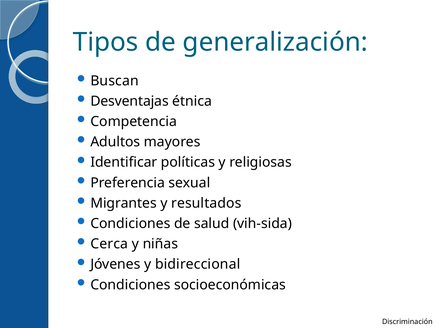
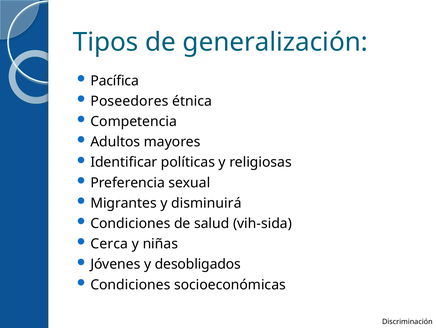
Buscan: Buscan -> Pacífica (115, 81)
Desventajas: Desventajas -> Poseedores (129, 101)
resultados: resultados -> disminuirá (206, 203)
bidireccional: bidireccional -> desobligados (198, 264)
